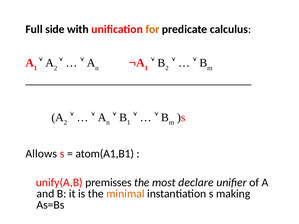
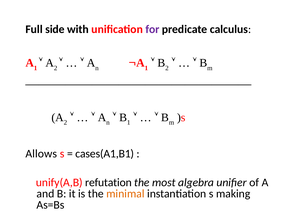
for colour: orange -> purple (152, 29)
atom(A1,B1: atom(A1,B1 -> cases(A1,B1 (105, 154)
premisses: premisses -> refutation (108, 183)
declare: declare -> algebra (196, 183)
